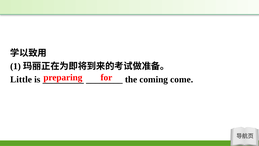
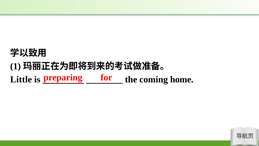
come: come -> home (182, 79)
